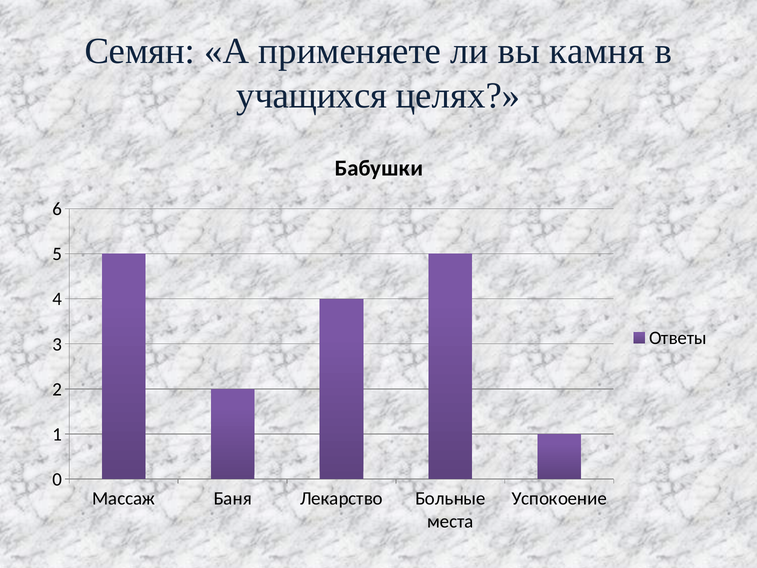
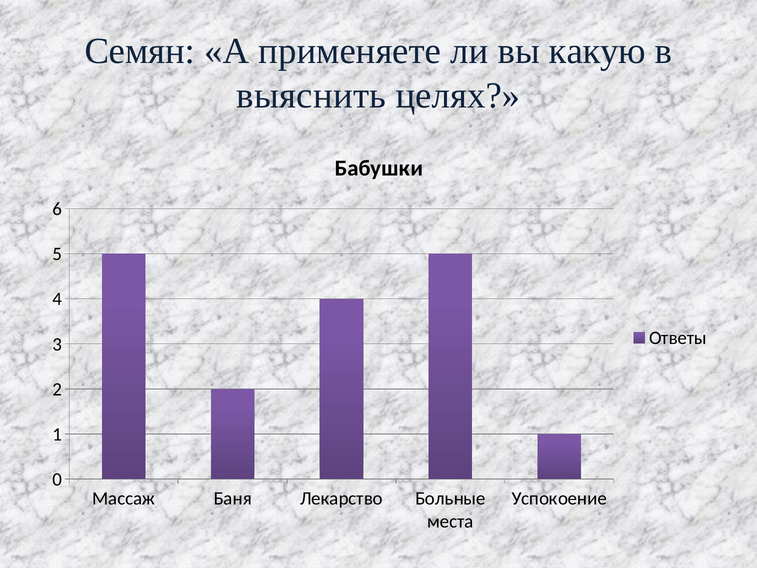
камня: камня -> какую (597, 51)
учащихся: учащихся -> выяснить (311, 95)
